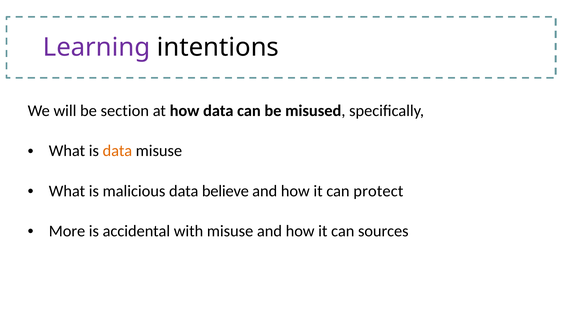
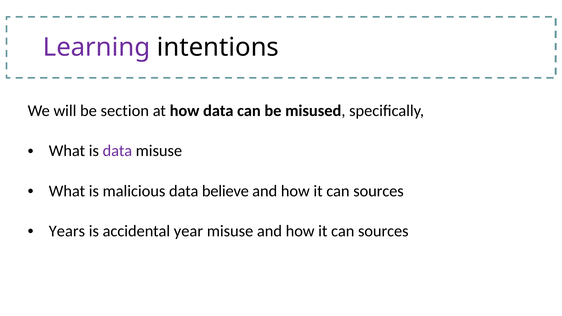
data colour: orange -> purple (117, 151)
protect: protect -> sources (378, 191)
More: More -> Years (67, 231)
with: with -> year (188, 231)
